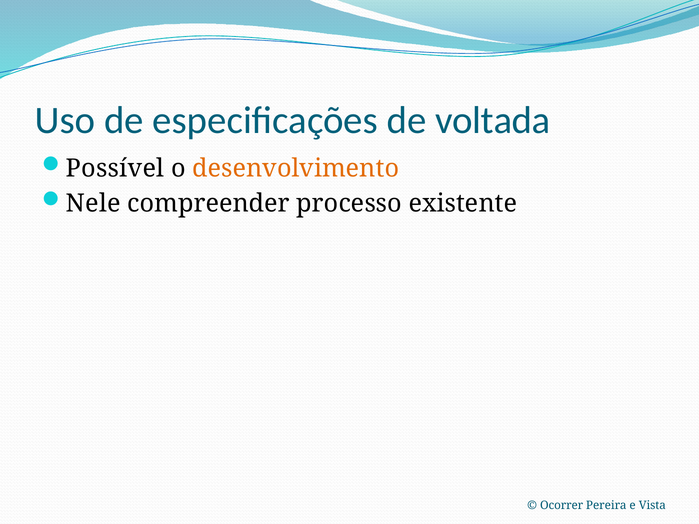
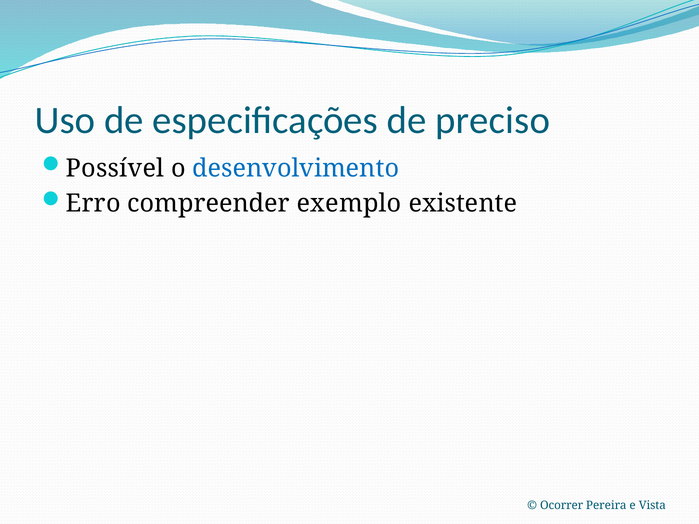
voltada: voltada -> preciso (493, 121)
desenvolvimento colour: orange -> blue (296, 168)
Nele: Nele -> Erro (93, 204)
processo: processo -> exemplo (349, 204)
